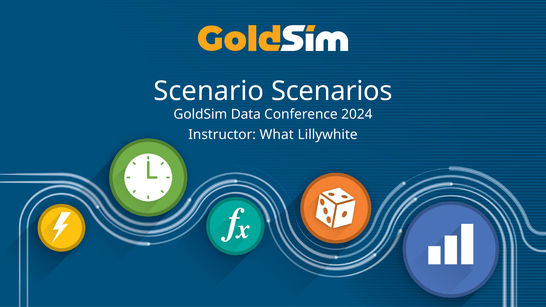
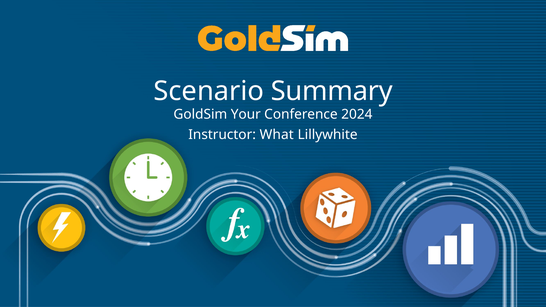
Scenarios: Scenarios -> Summary (332, 91)
Data: Data -> Your (246, 114)
